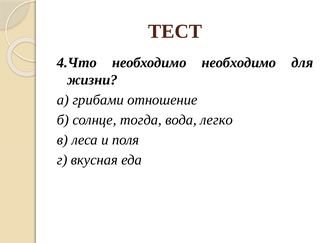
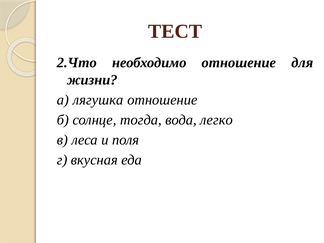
4.Что: 4.Что -> 2.Что (77, 63)
необходимо необходимо: необходимо -> отношение (239, 63)
грибами: грибами -> лягушка (98, 100)
